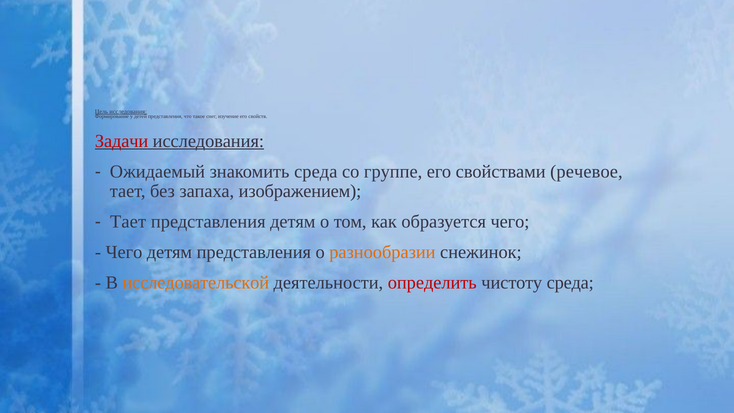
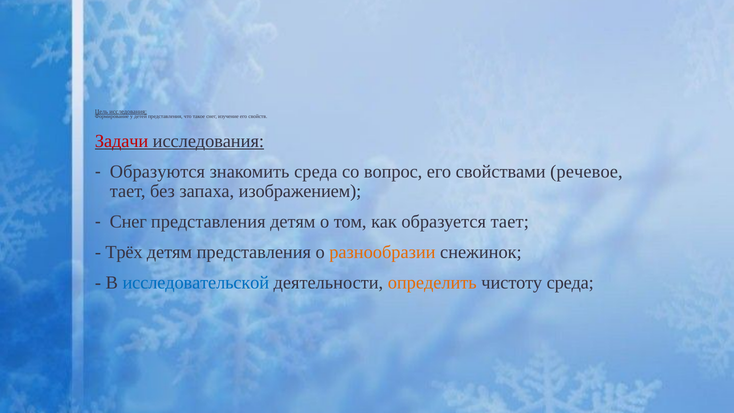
Ожидаемый: Ожидаемый -> Образуются (157, 172)
группе: группе -> вопрос (393, 172)
Тает: Тает -> Снег (128, 222)
образуется чего: чего -> тает (510, 222)
Чего: Чего -> Трёх (124, 252)
исследовательской colour: orange -> blue (196, 283)
определить colour: red -> orange (432, 283)
